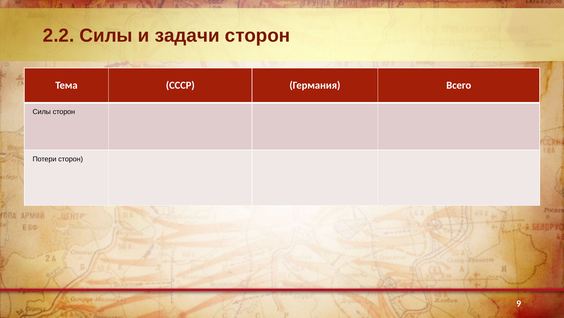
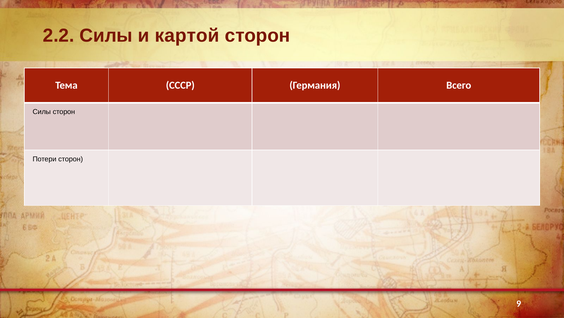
задачи: задачи -> картой (187, 36)
